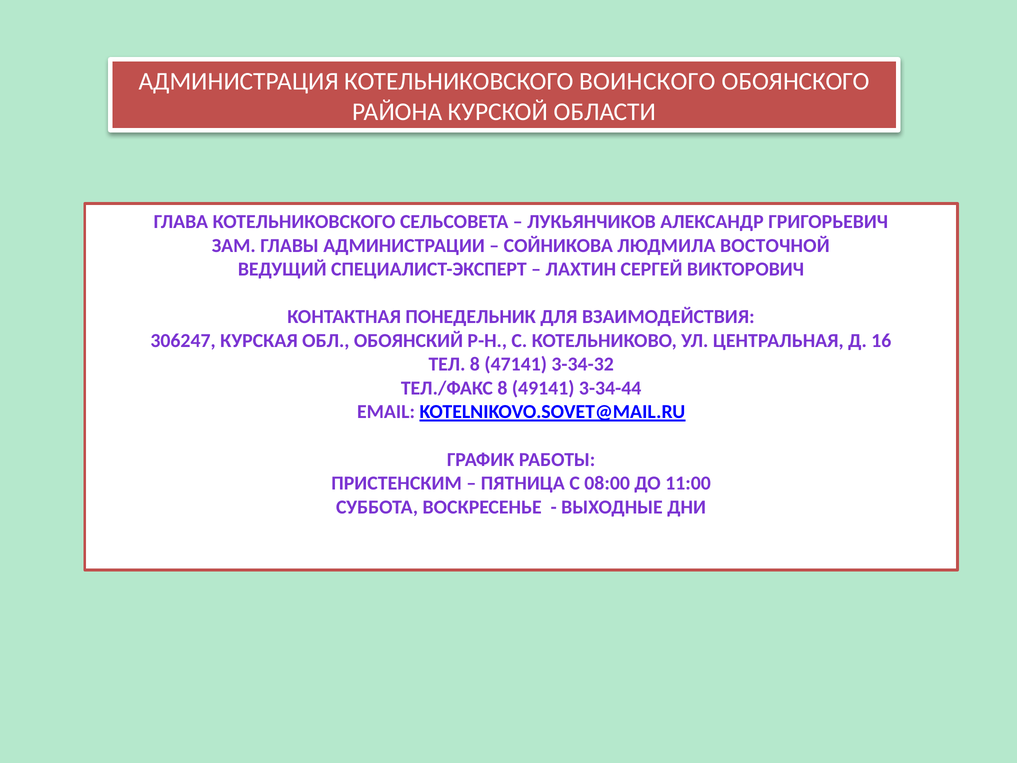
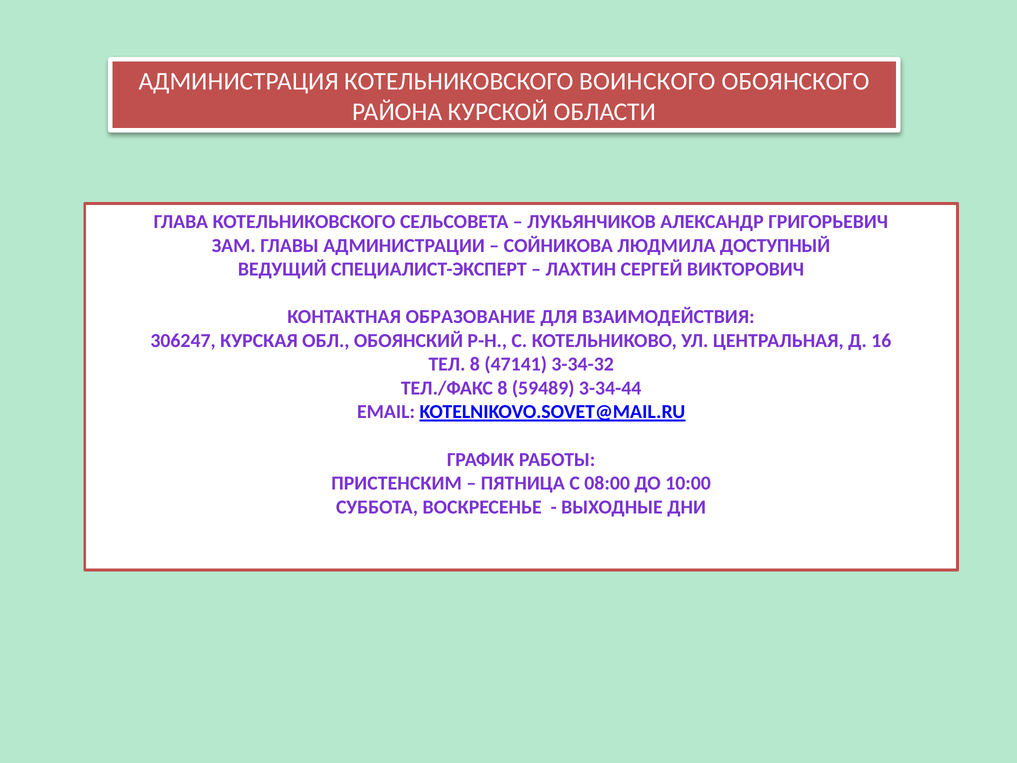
ВОСТОЧНОЙ: ВОСТОЧНОЙ -> ДОСТУПНЫЙ (775, 245)
ПОНЕДЕЛЬНИК: ПОНЕДЕЛЬНИК -> ОБРАЗОВАНИЕ (471, 317)
49141: 49141 -> 59489 (543, 388)
11:00: 11:00 -> 10:00 (688, 483)
